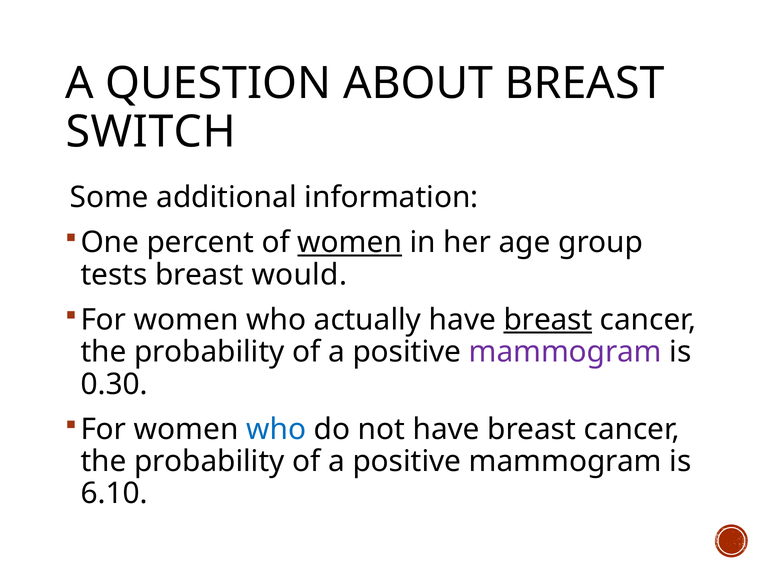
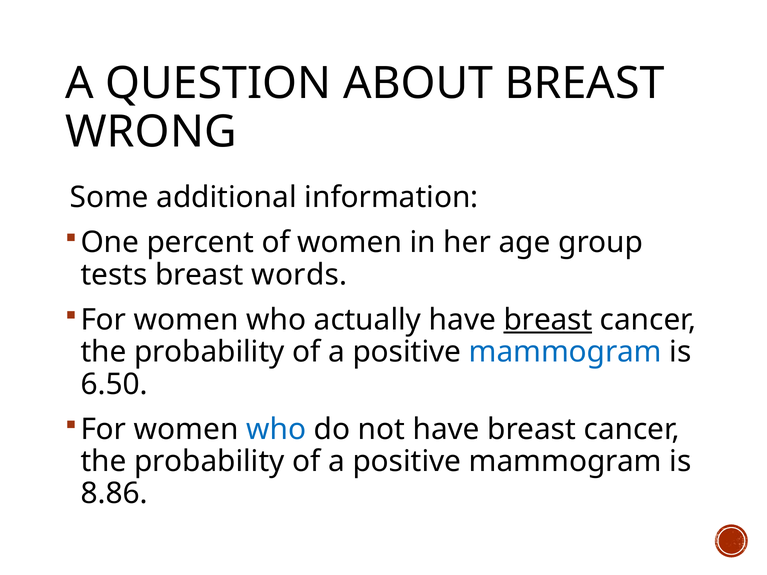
SWITCH: SWITCH -> WRONG (151, 132)
women underline: present -> none (350, 243)
would: would -> words (299, 275)
mammogram colour: purple -> blue (565, 352)
0.30: 0.30 -> 6.50 (114, 384)
6.10: 6.10 -> 8.86 (114, 494)
